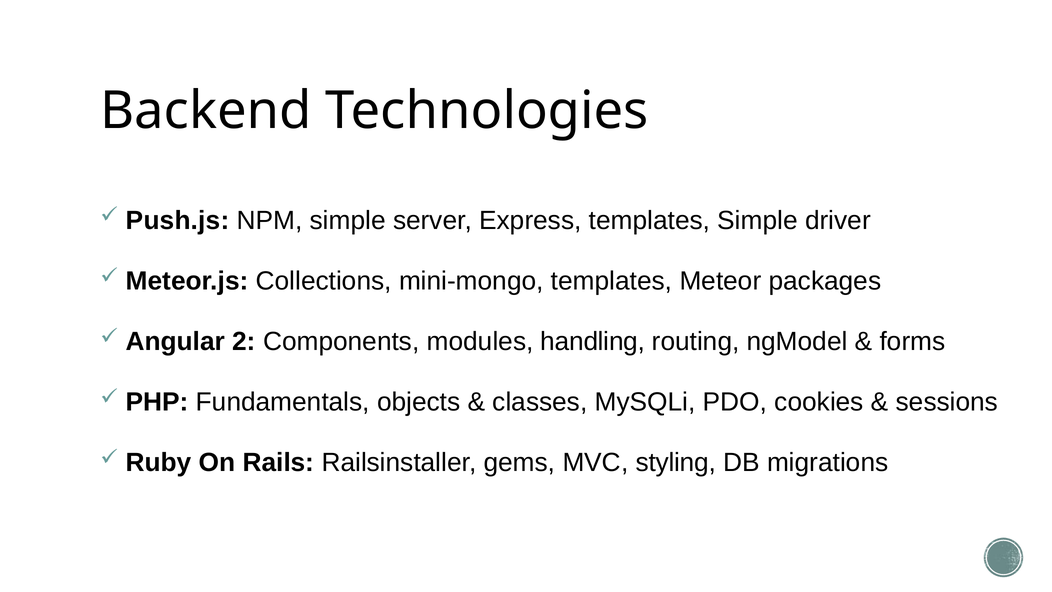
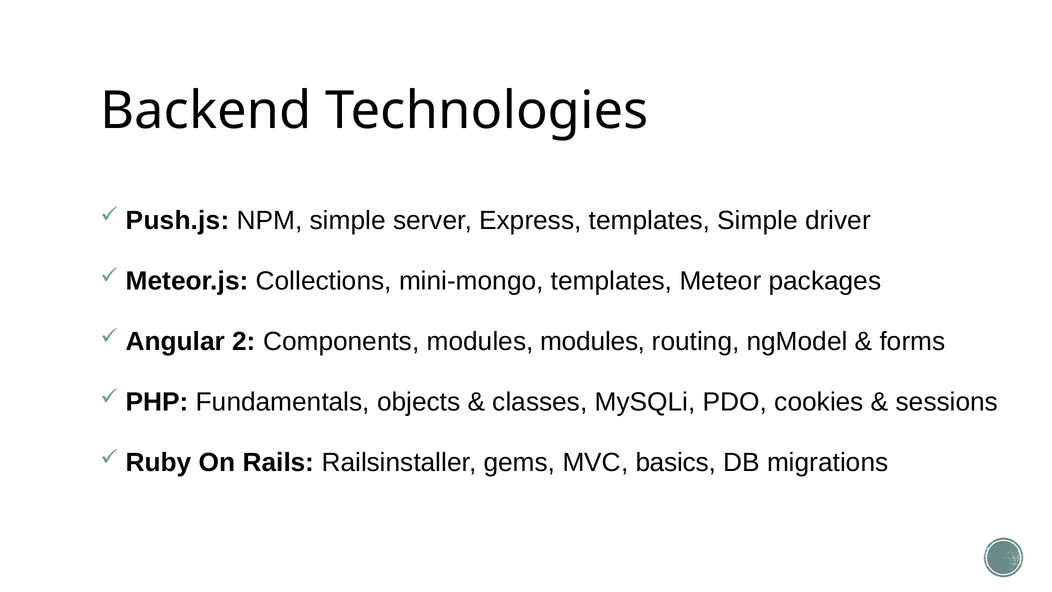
modules handling: handling -> modules (593, 341)
styling: styling -> basics (676, 462)
